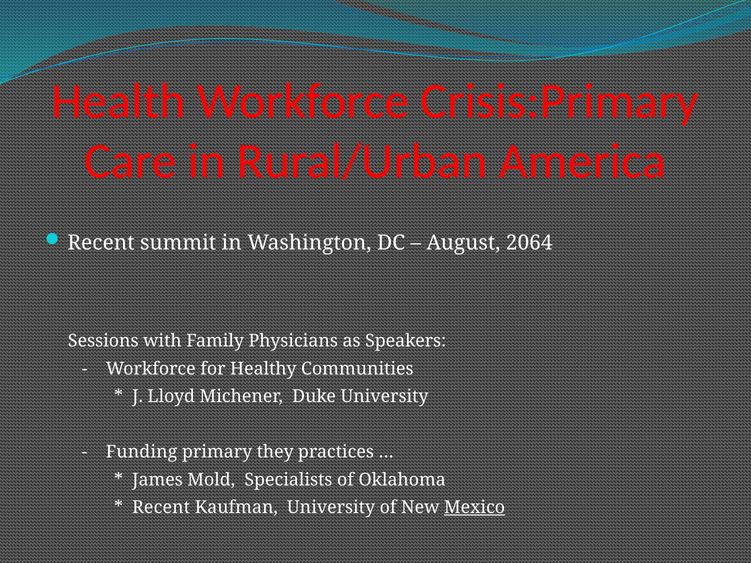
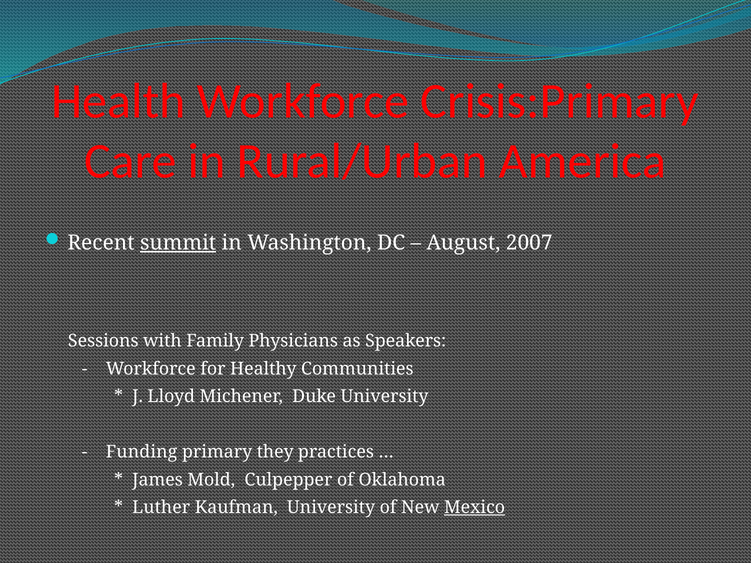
summit underline: none -> present (178, 243)
2064: 2064 -> 2007 (529, 243)
Specialists: Specialists -> Culpepper (288, 480)
Recent: Recent -> Luther (161, 508)
